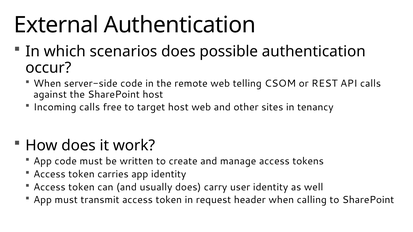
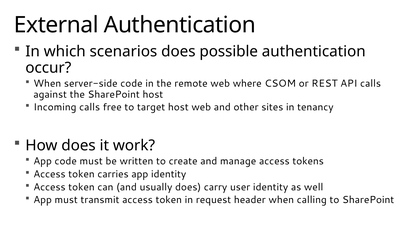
telling: telling -> where (247, 84)
